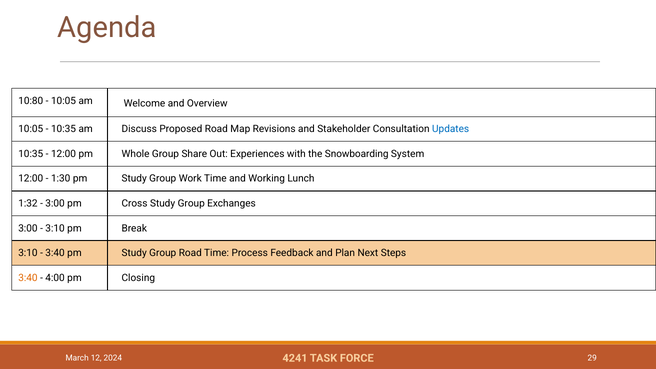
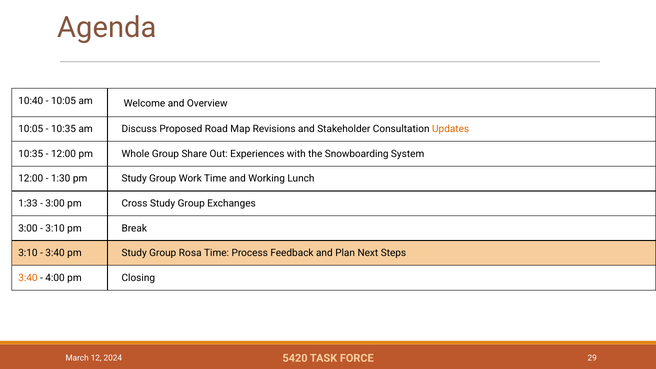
10:80: 10:80 -> 10:40 (31, 101)
Updates colour: blue -> orange (451, 129)
1:32: 1:32 -> 1:33 (28, 203)
Group Road: Road -> Rosa (190, 253)
4241: 4241 -> 5420 (295, 358)
